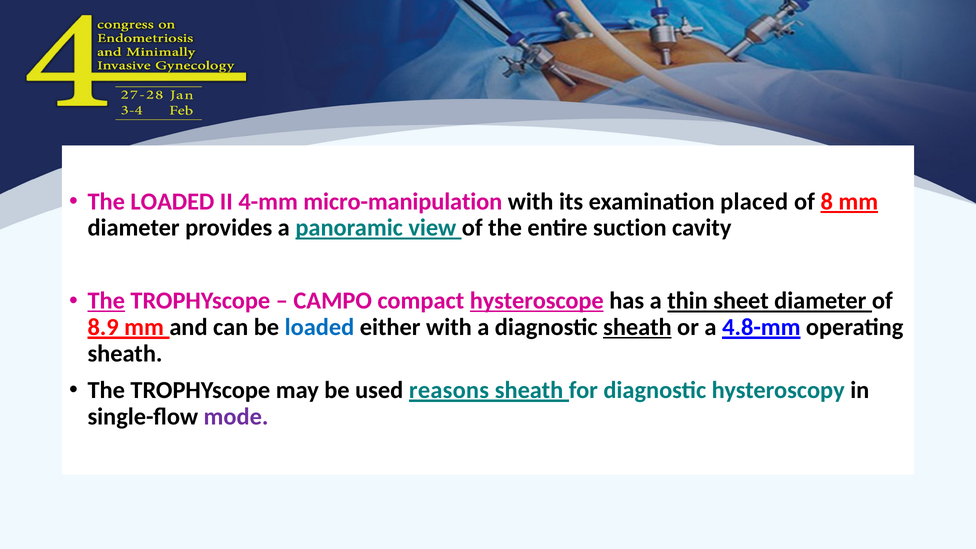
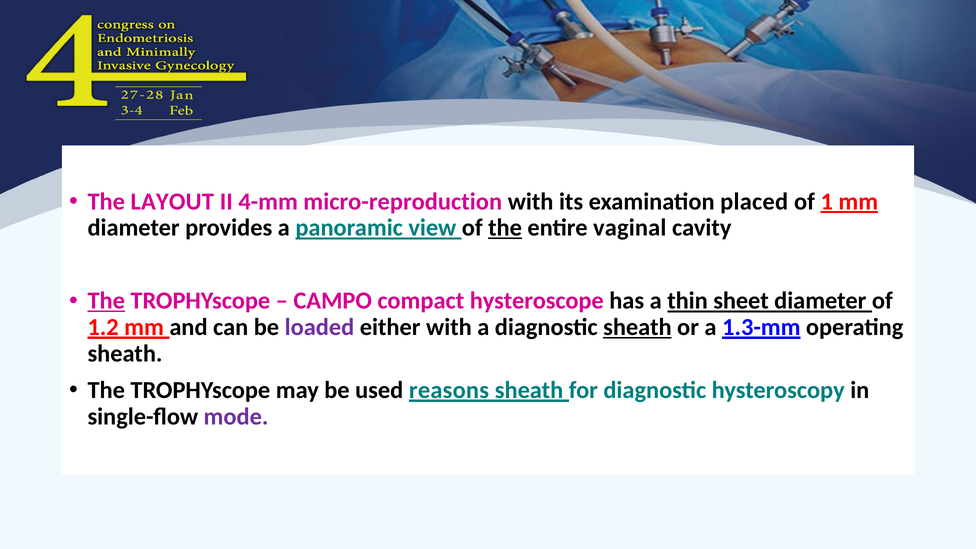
The LOADED: LOADED -> LAYOUT (172, 202)
micro-manipulation: micro-manipulation -> micro-reproduction (403, 202)
8: 8 -> 1 (827, 202)
the underline: none -> present (505, 228)
suction: suction -> vaginal (630, 228)
hysteroscope underline: present -> none (537, 301)
8.9: 8.9 -> 1.2 (103, 327)
loaded colour: blue -> purple (319, 327)
4.8-mm: 4.8-mm -> 1.3-mm (761, 327)
